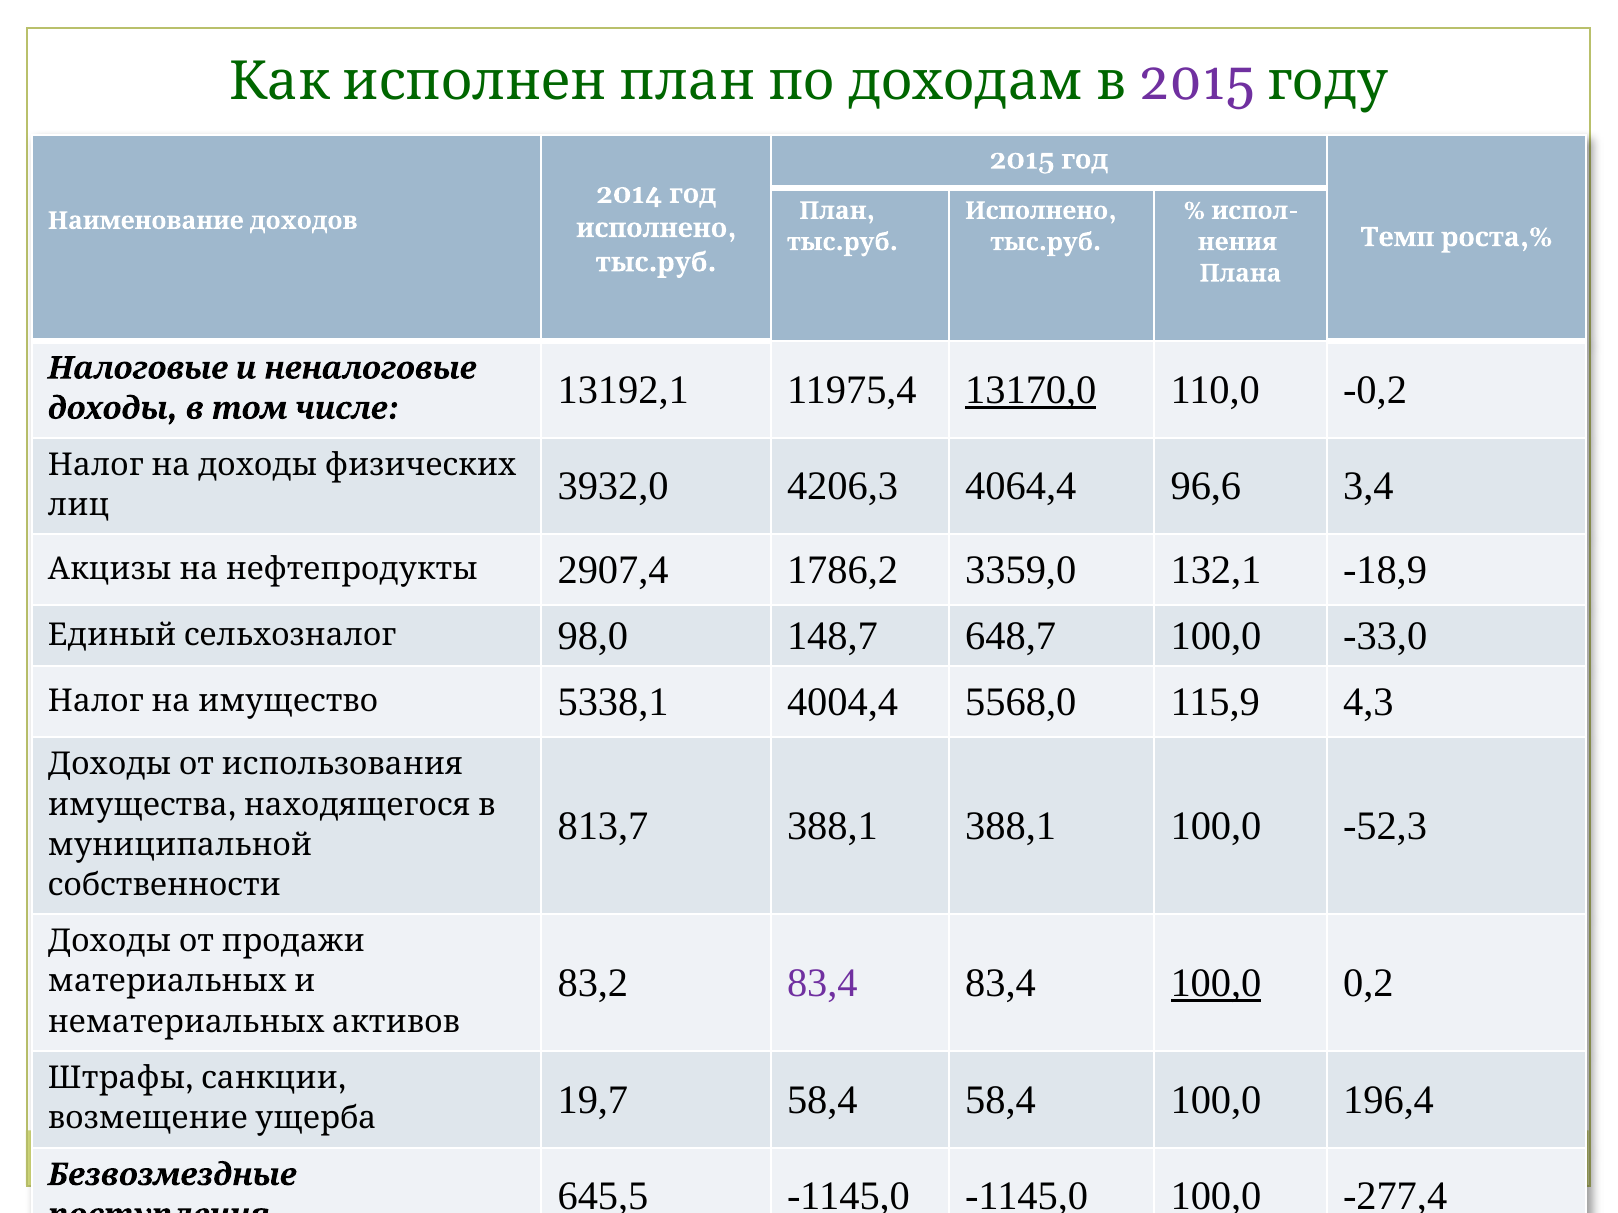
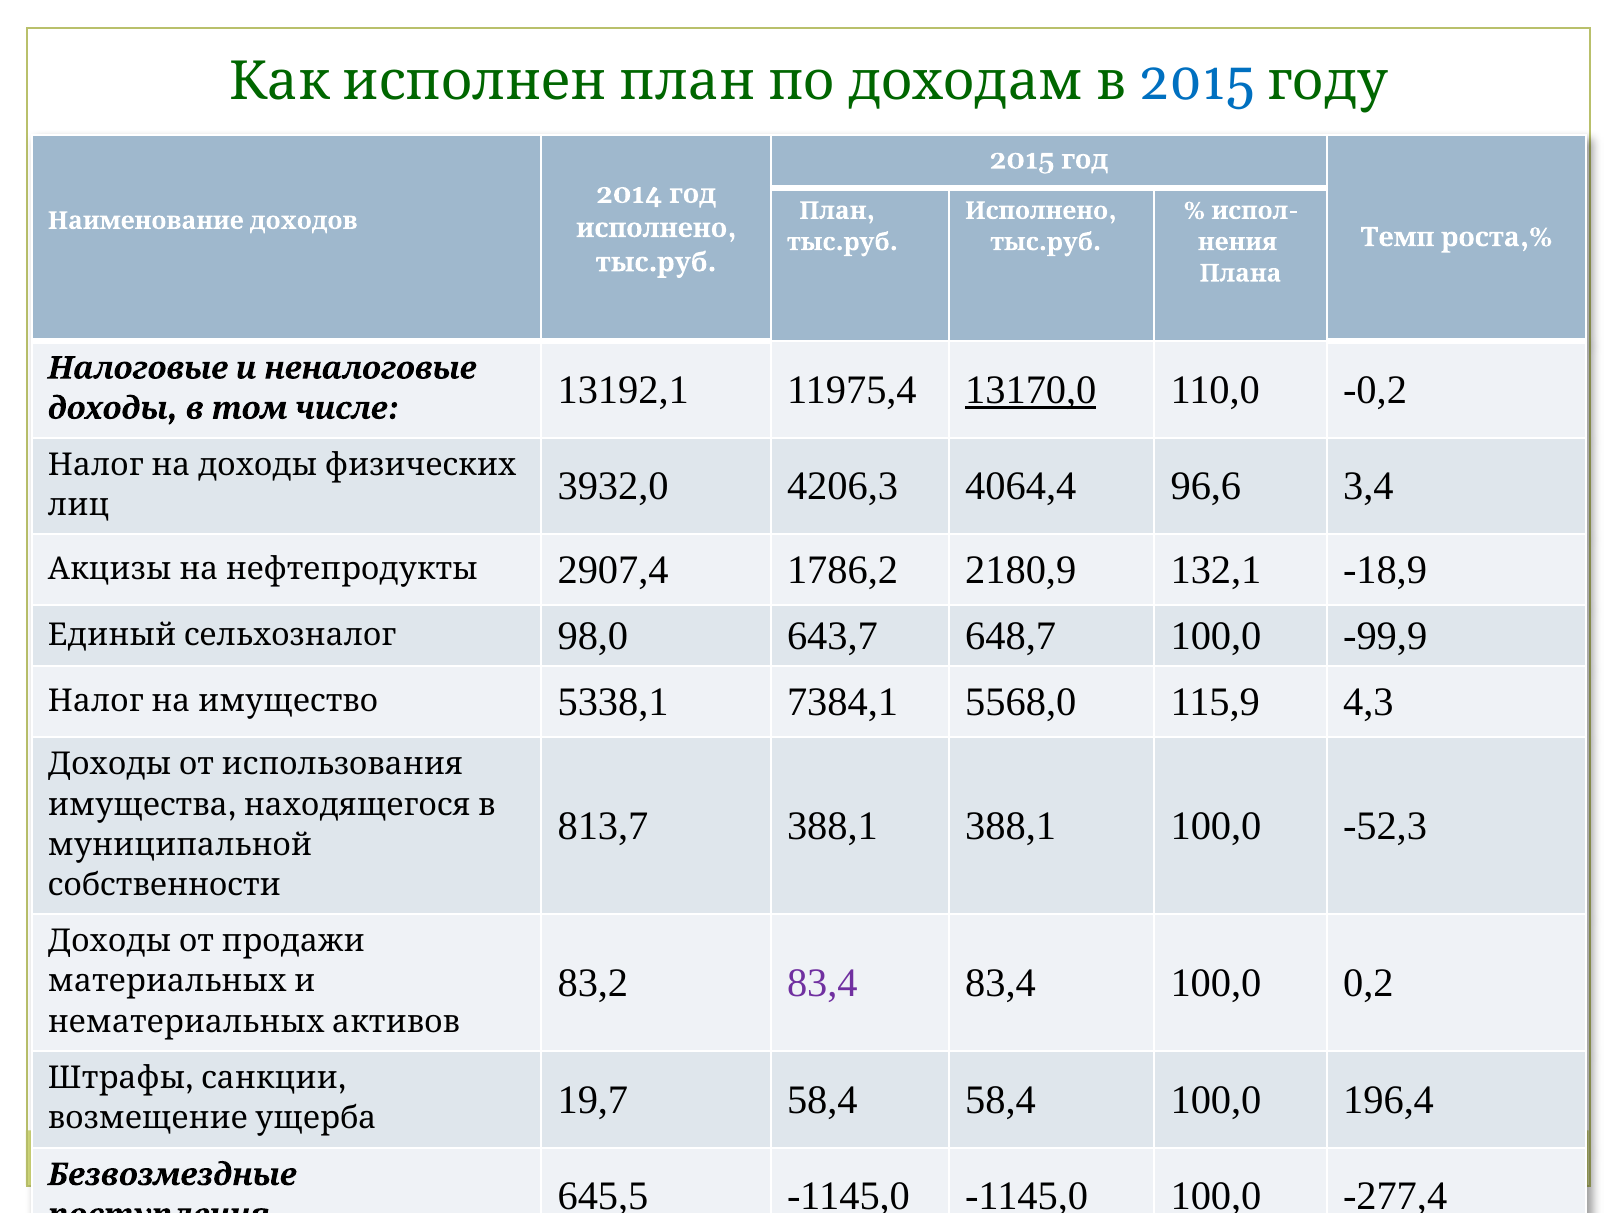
2015 colour: purple -> blue (1197, 82)
3359,0: 3359,0 -> 2180,9 (1021, 571)
148,7: 148,7 -> 643,7 (832, 637)
-33,0: -33,0 -> -99,9 (1385, 637)
4004,4: 4004,4 -> 7384,1 (843, 703)
100,0 underline: present -> none (1216, 984)
